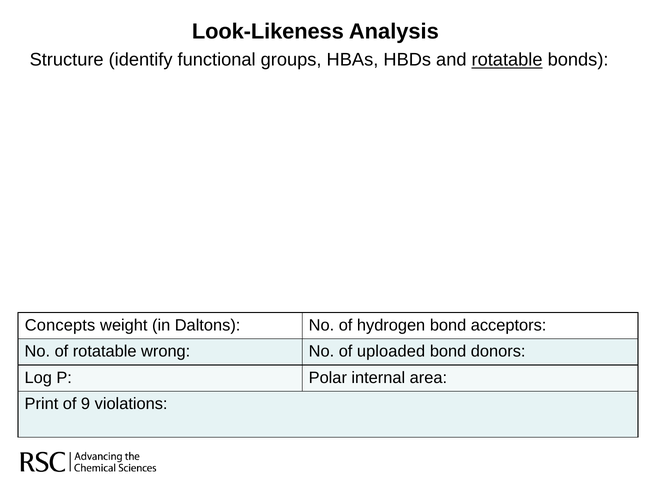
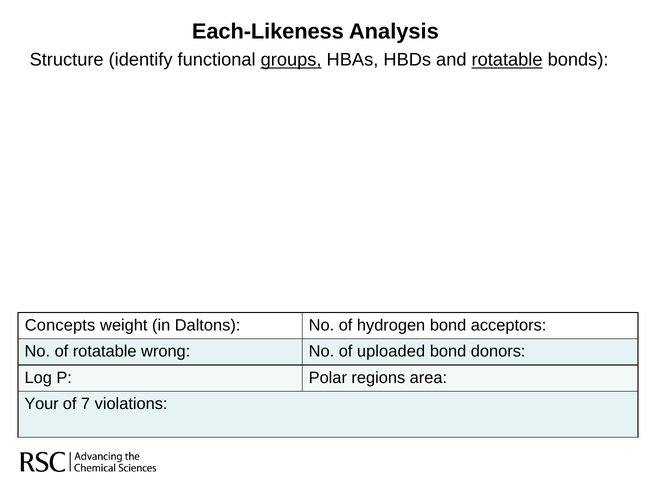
Look-Likeness: Look-Likeness -> Each-Likeness (268, 31)
groups underline: none -> present (291, 60)
internal: internal -> regions (378, 378)
Print: Print -> Your (42, 404)
9: 9 -> 7 (86, 404)
